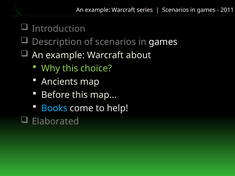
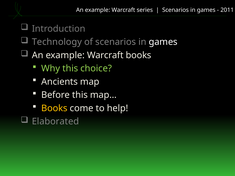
Description: Description -> Technology (57, 42)
Warcraft about: about -> books (139, 55)
Books colour: light blue -> yellow (54, 108)
